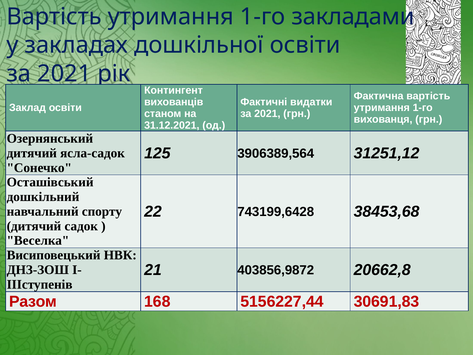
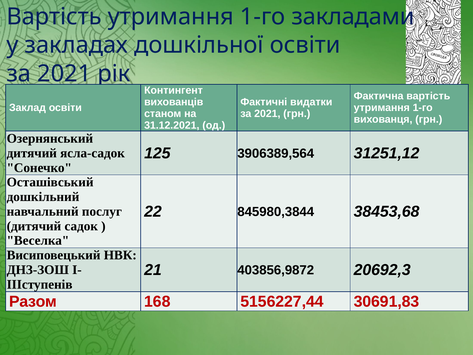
743199,6428: 743199,6428 -> 845980,3844 (276, 212)
спорту: спорту -> послуг (102, 211)
20662,8: 20662,8 -> 20692,3 (382, 270)
